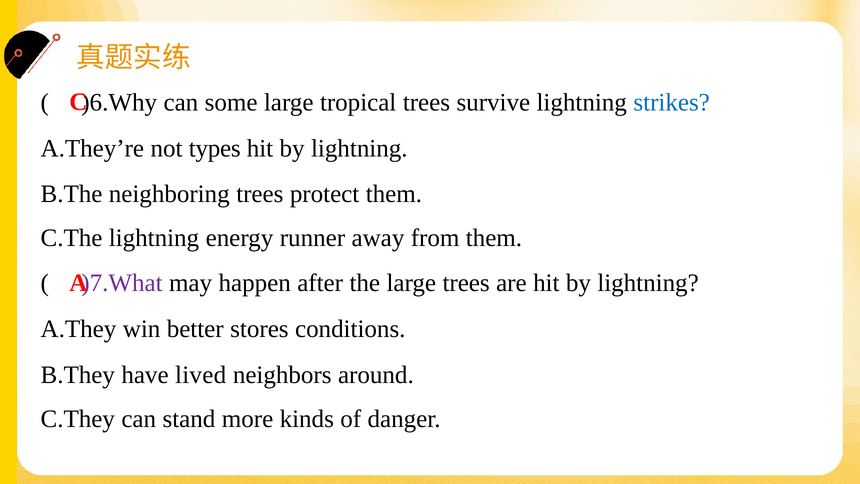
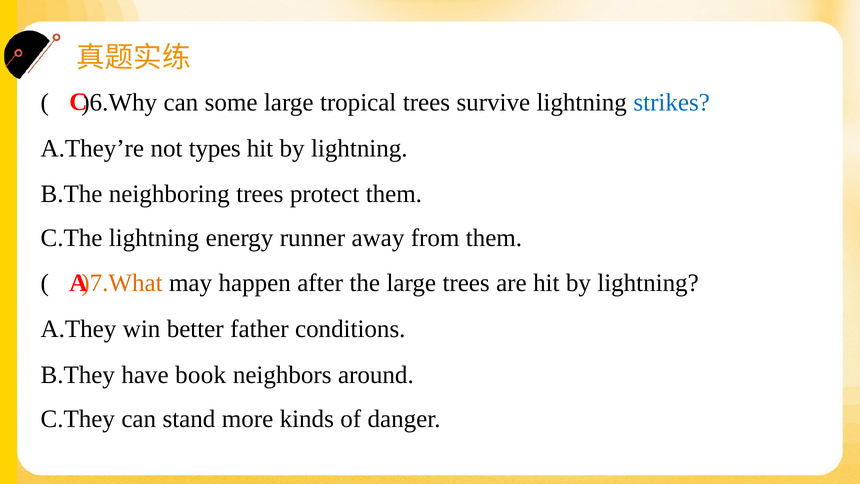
)7.What colour: purple -> orange (122, 283)
stores: stores -> father (259, 329)
lived: lived -> book (201, 375)
